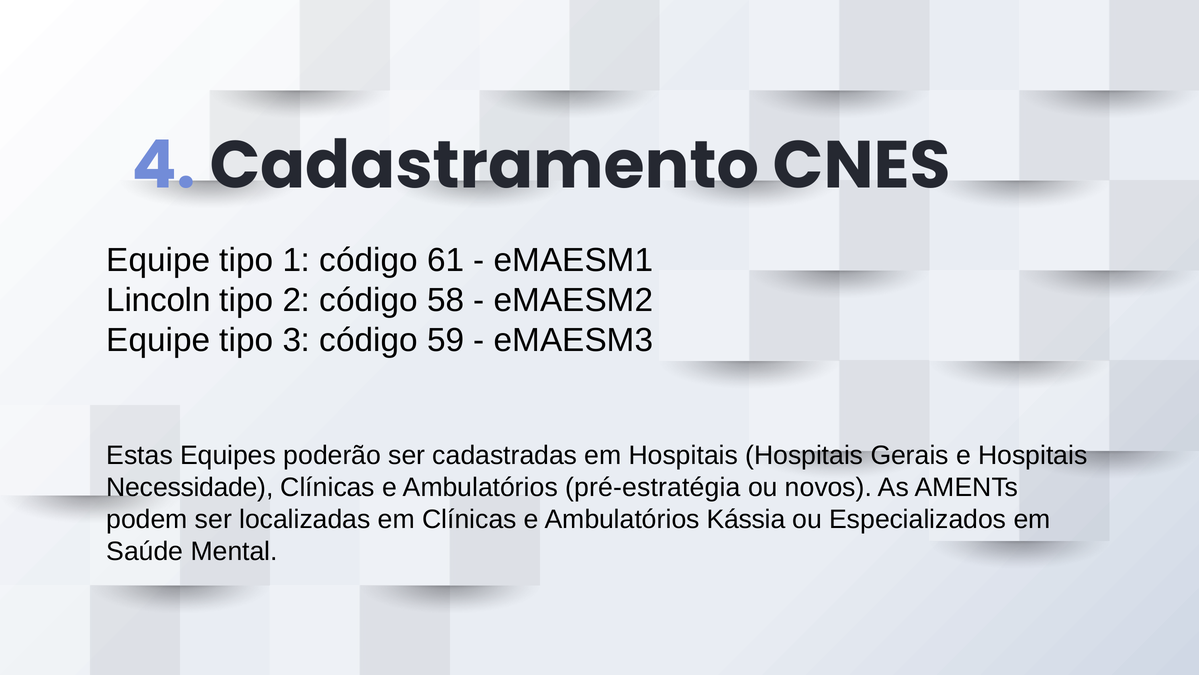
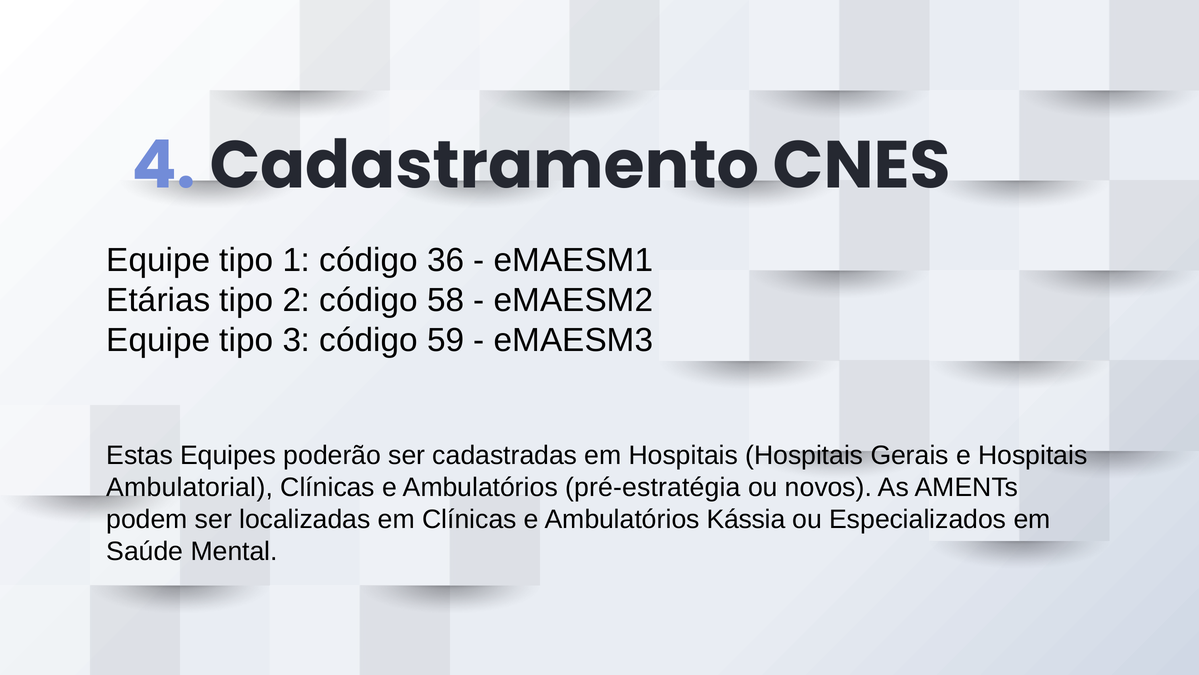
61: 61 -> 36 (446, 260)
Lincoln: Lincoln -> Etárias (158, 300)
Necessidade: Necessidade -> Ambulatorial (190, 487)
